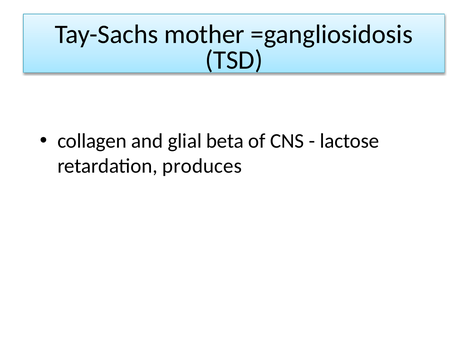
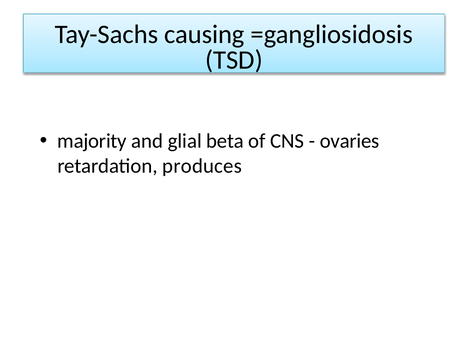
mother: mother -> causing (204, 35)
collagen: collagen -> majority (92, 141)
lactose: lactose -> ovaries (350, 141)
